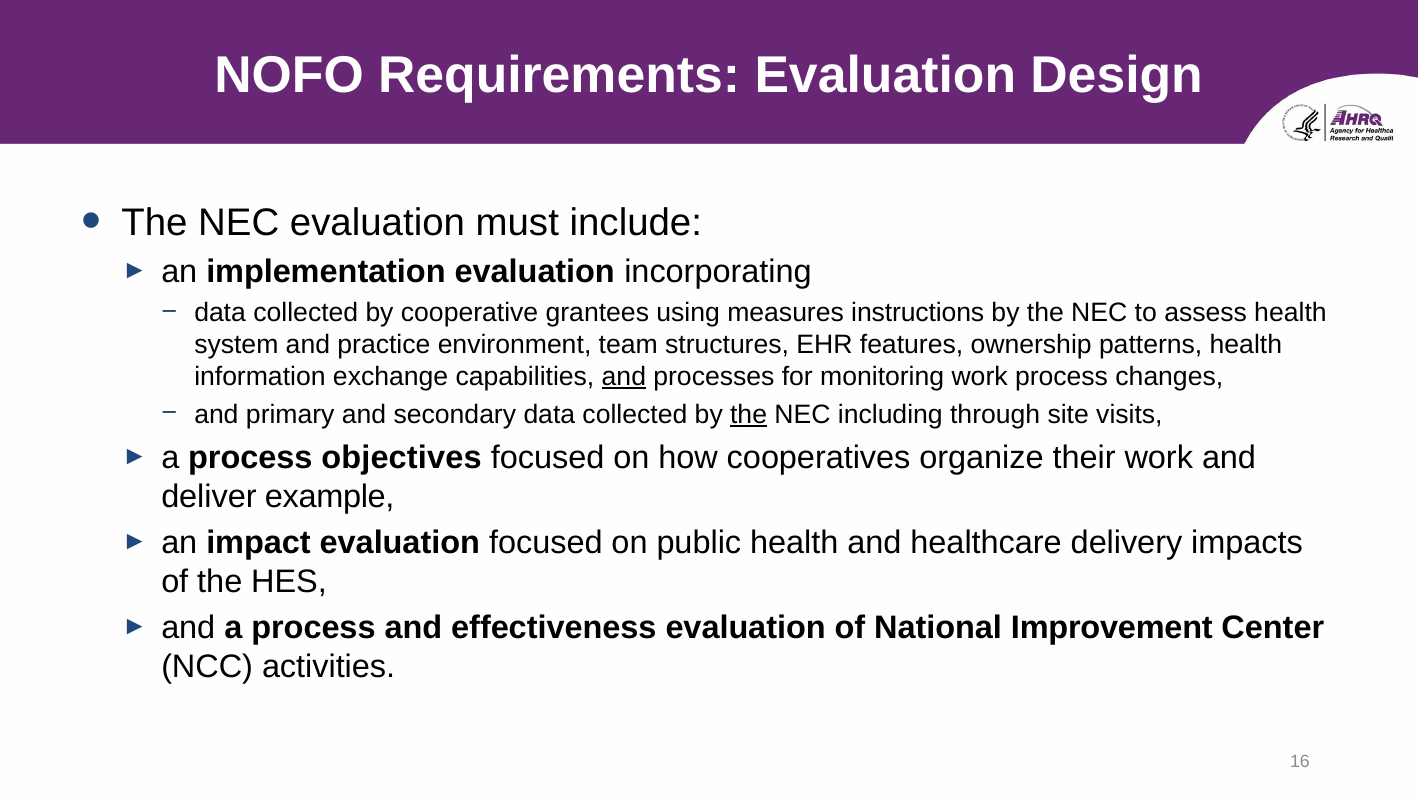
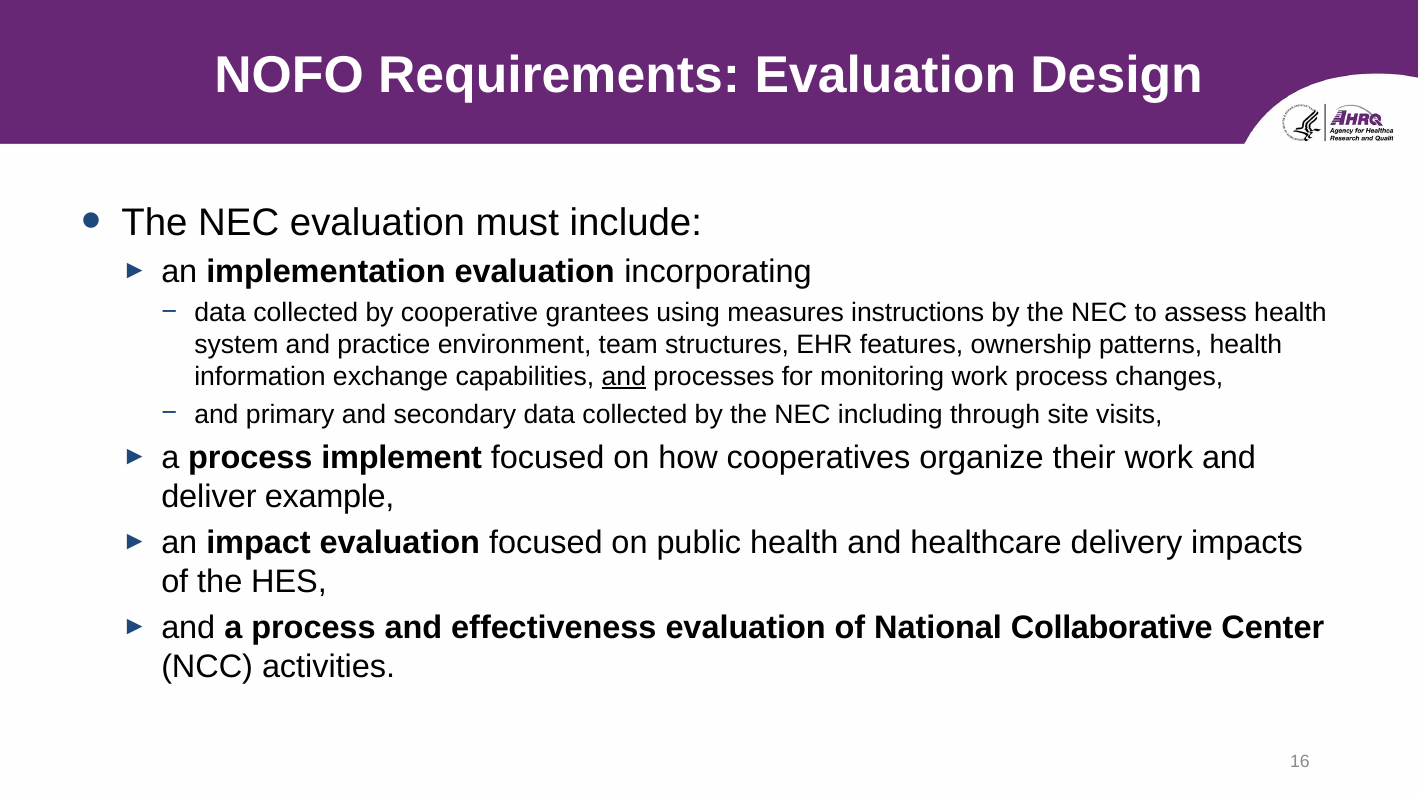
the underline: present -> none (749, 414)
objectives: objectives -> implement (402, 457)
Improvement: Improvement -> Collaborative (1112, 627)
